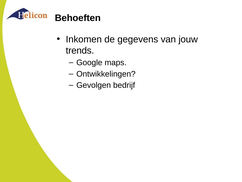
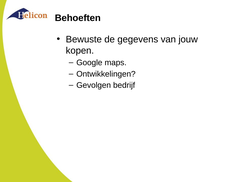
Inkomen: Inkomen -> Bewuste (84, 39)
trends: trends -> kopen (80, 50)
